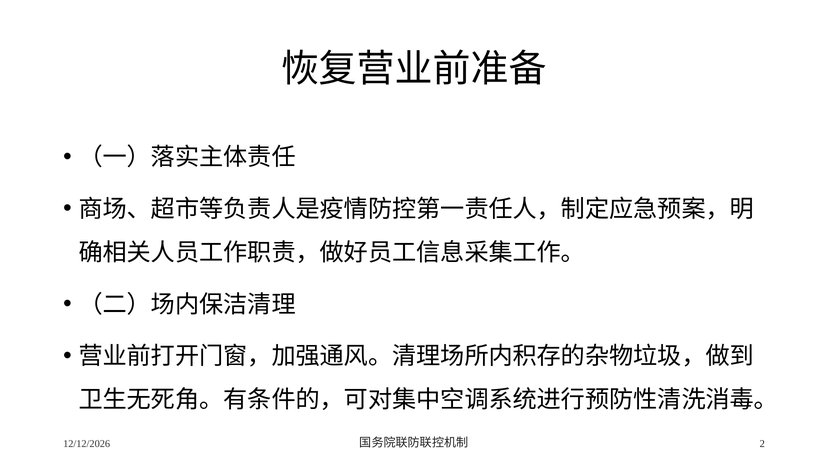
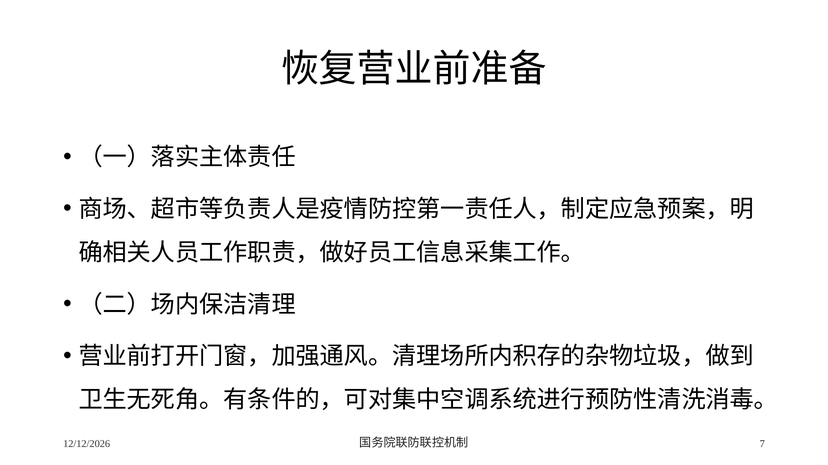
2: 2 -> 7 (762, 445)
